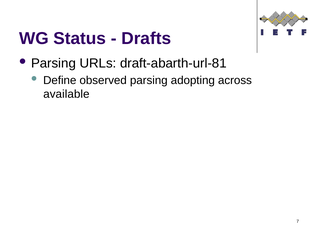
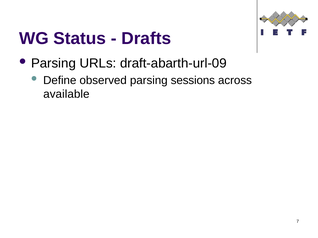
draft-abarth-url-81: draft-abarth-url-81 -> draft-abarth-url-09 (173, 63)
adopting: adopting -> sessions (193, 80)
